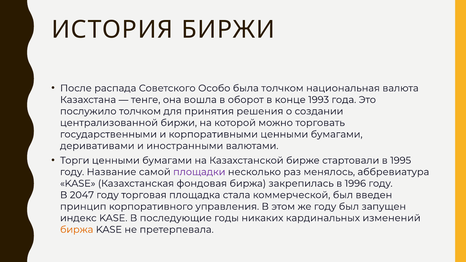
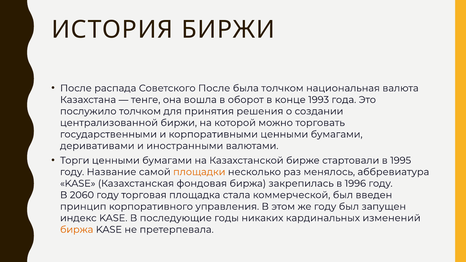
Советского Особо: Особо -> После (214, 88)
площадки colour: purple -> orange (199, 172)
2047: 2047 -> 2060 (82, 195)
